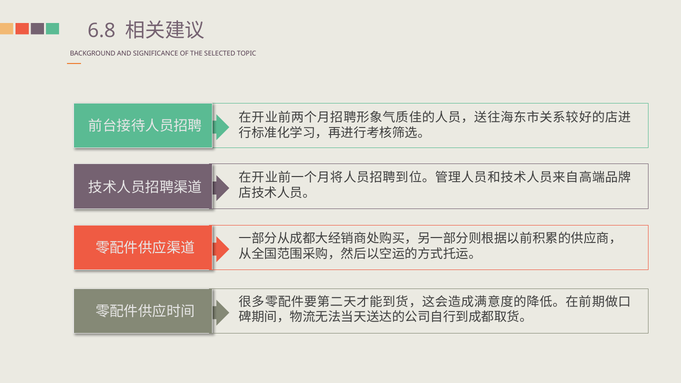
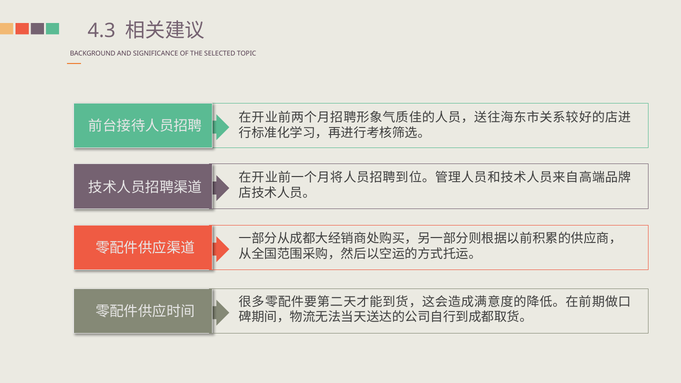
6.8: 6.8 -> 4.3 (102, 31)
